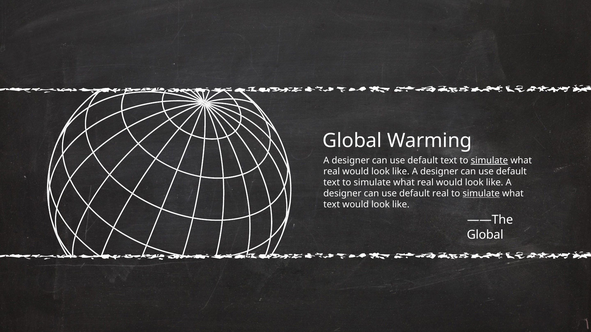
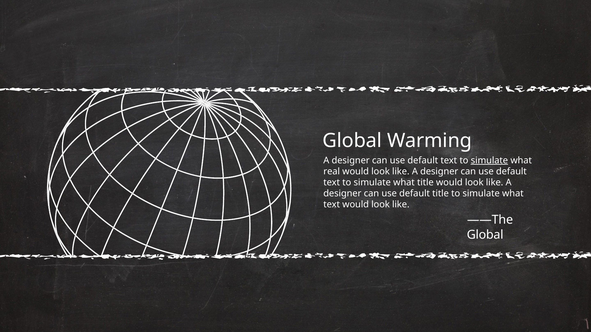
real: real -> title (425, 183)
default real: real -> title (441, 194)
simulate underline: present -> none (481, 194)
